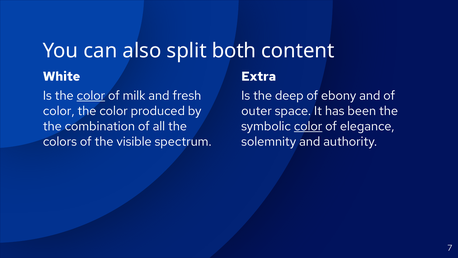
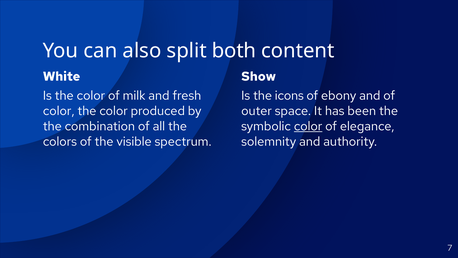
Extra: Extra -> Show (259, 76)
color underline: present -> none (91, 95)
deep: deep -> icons (289, 95)
